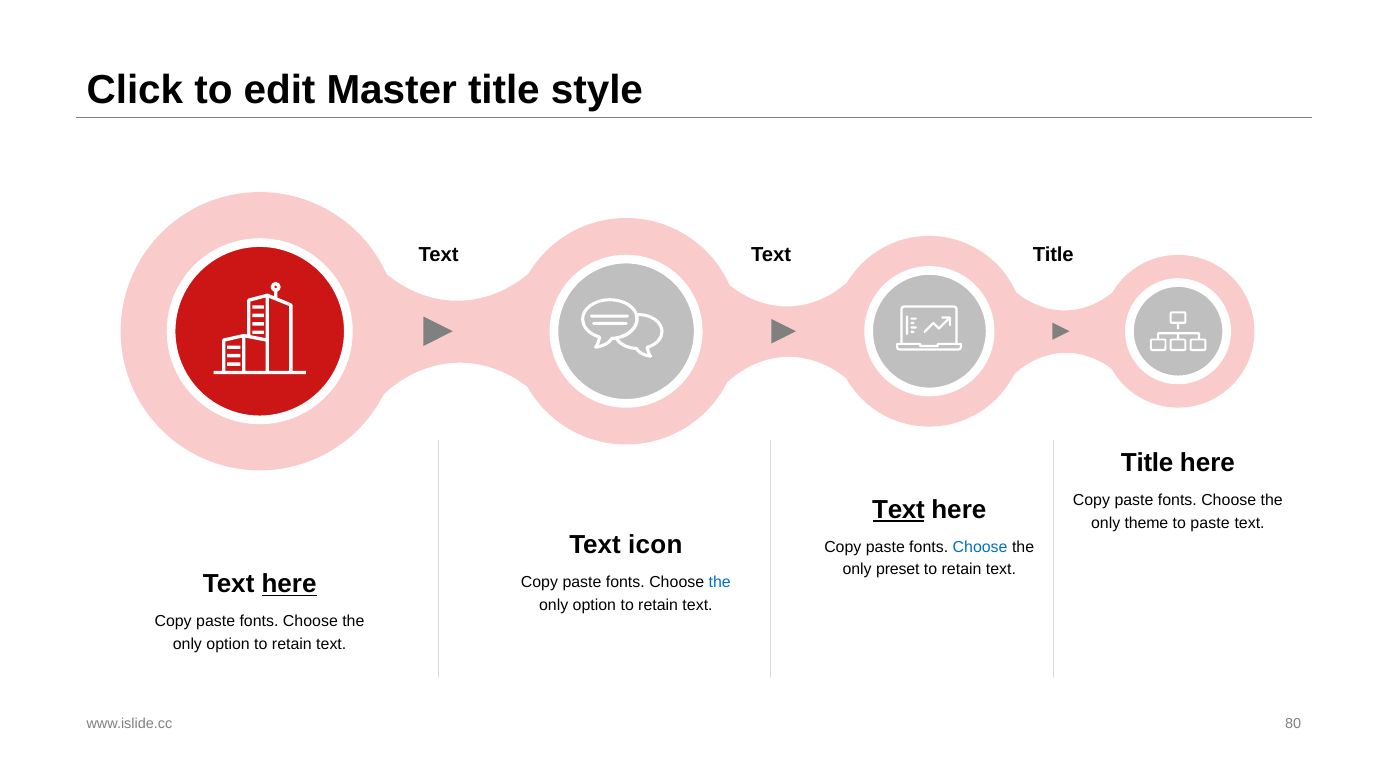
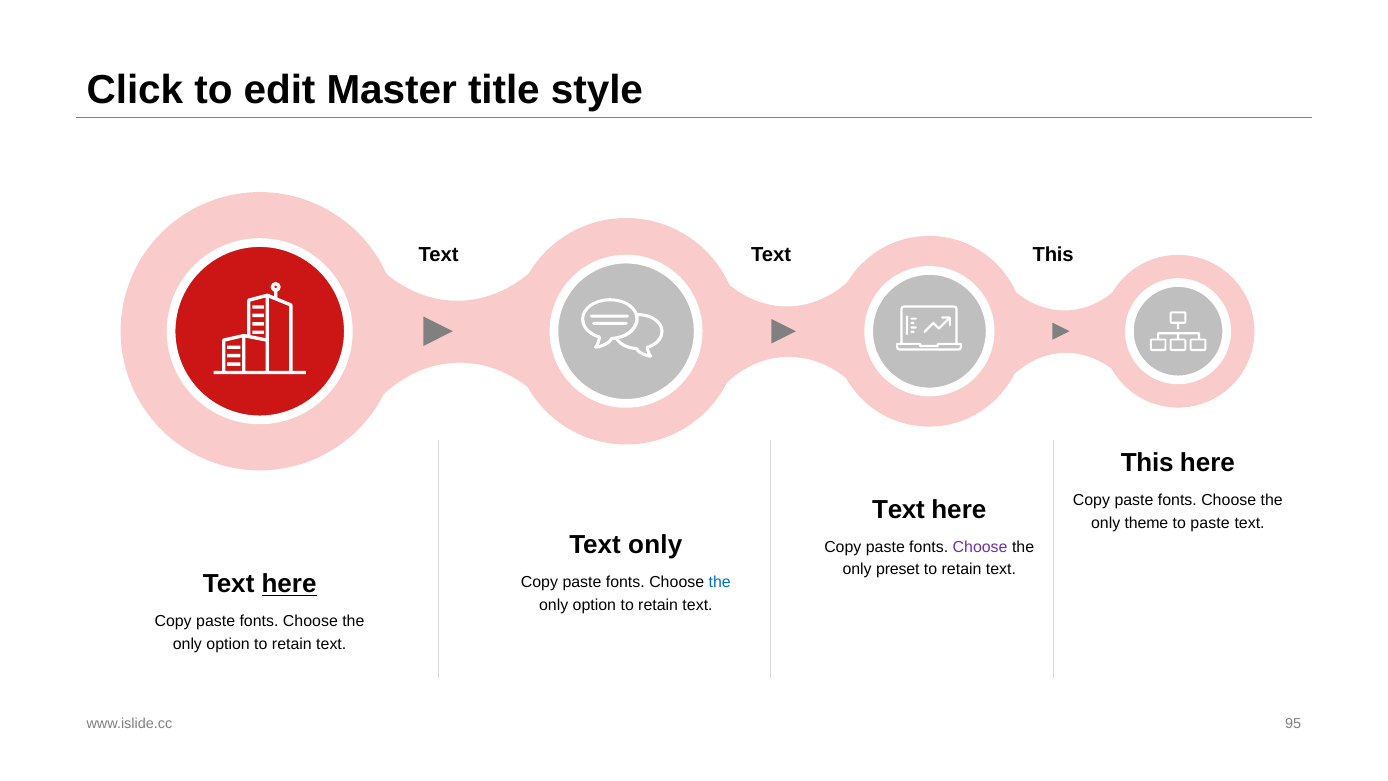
Text Text Title: Title -> This (1053, 255)
Title: Title -> This (1147, 463)
Text underline: present -> none (899, 510)
Text icon: icon -> only (655, 545)
Choose colour: blue -> purple (980, 547)
80: 80 -> 95 (1293, 723)
